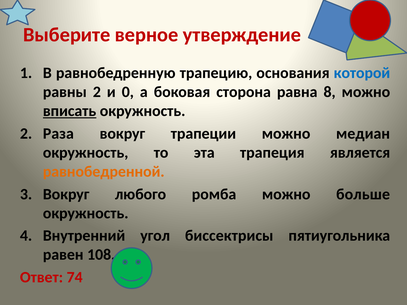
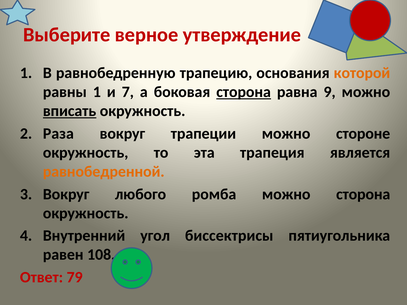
которой colour: blue -> orange (362, 73)
равны 2: 2 -> 1 (97, 92)
0: 0 -> 7 (128, 92)
сторона underline: none -> present (244, 92)
8: 8 -> 9 (330, 92)
медиан: медиан -> стороне (363, 134)
можно больше: больше -> сторона (363, 194)
74: 74 -> 79 (75, 278)
